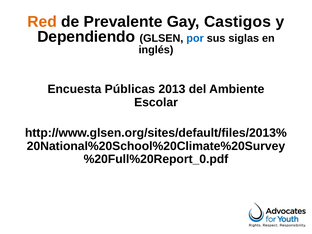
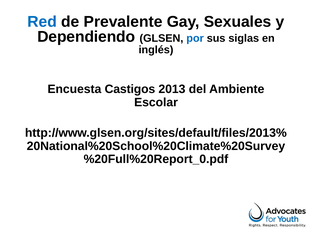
Red colour: orange -> blue (42, 22)
Castigos: Castigos -> Sexuales (238, 22)
Públicas: Públicas -> Castigos (130, 89)
